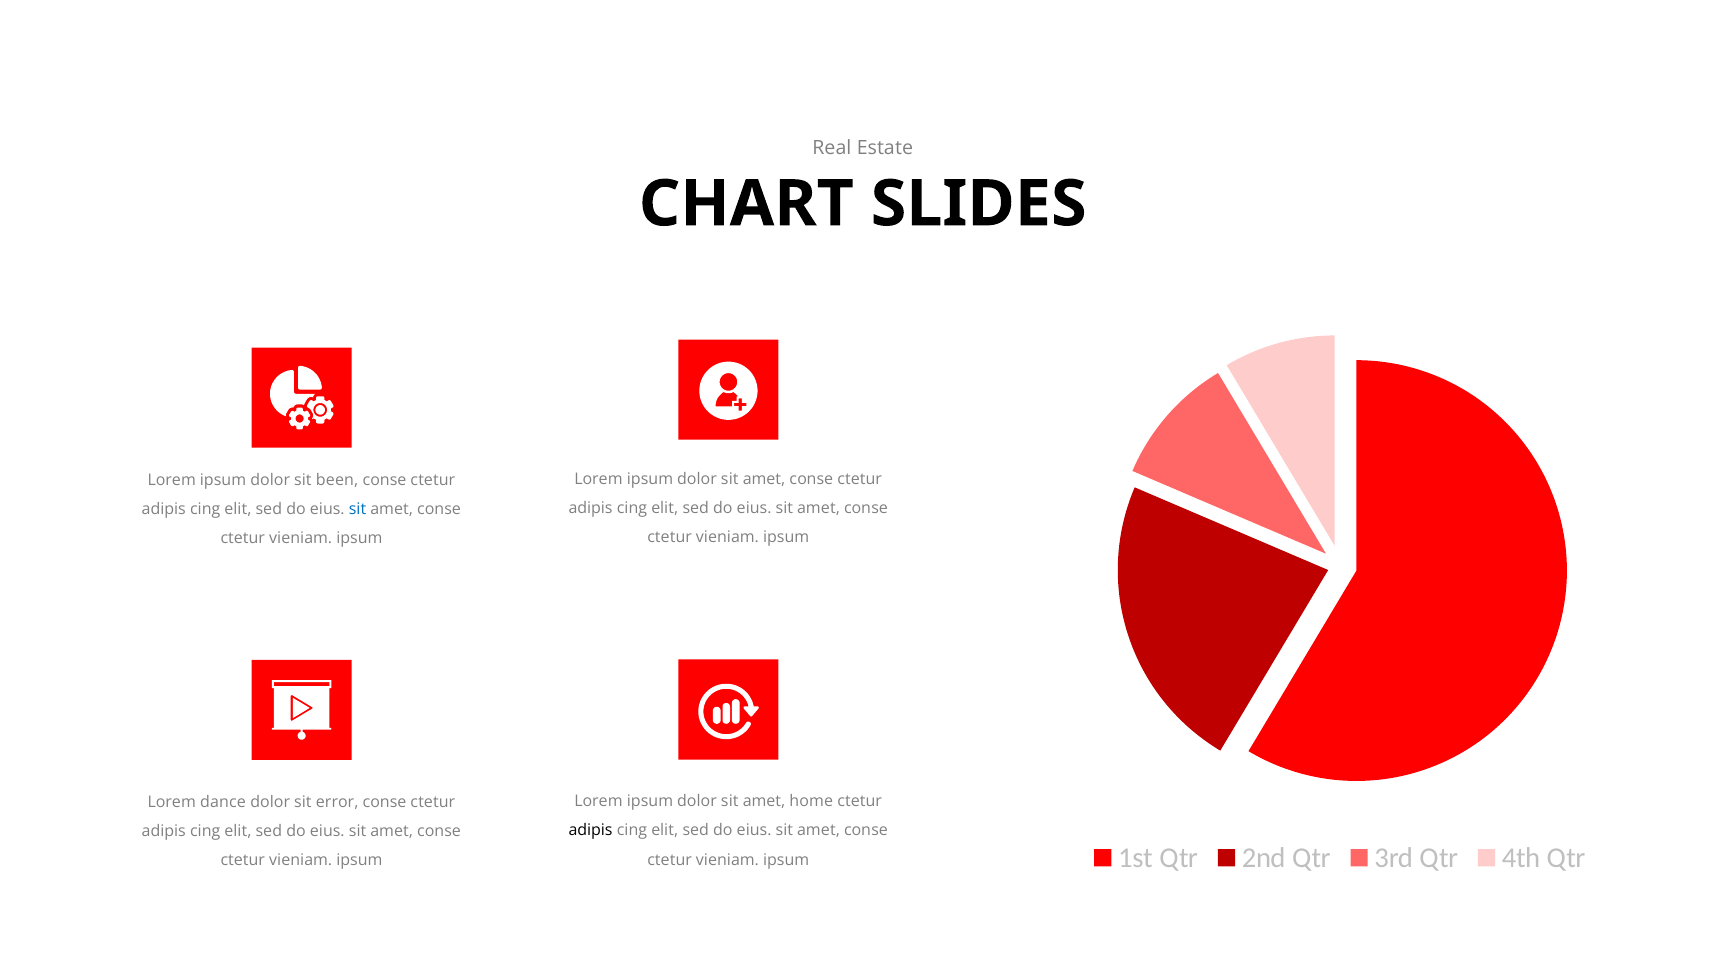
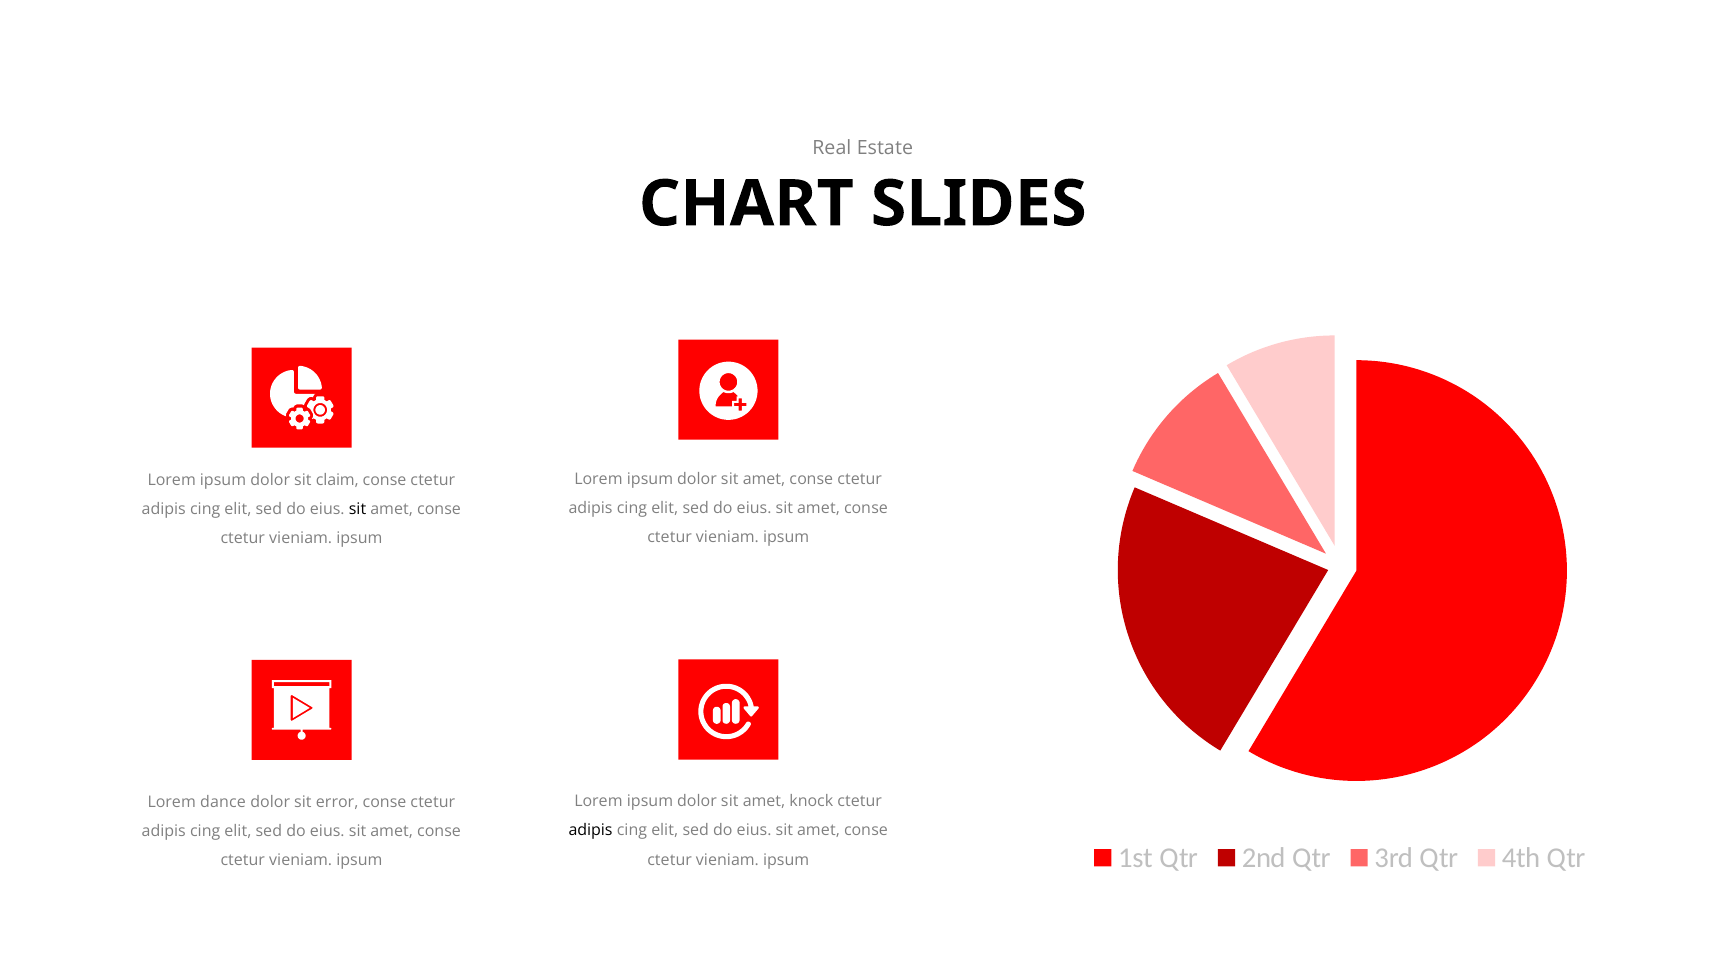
been: been -> claim (337, 480)
sit colour: blue -> black (358, 509)
home: home -> knock (811, 802)
